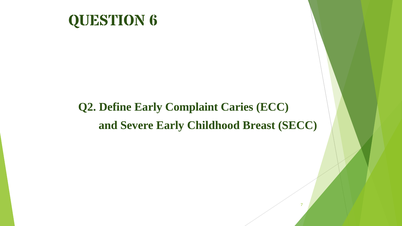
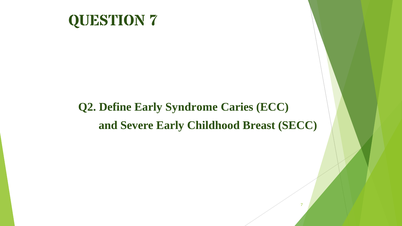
QUESTION 6: 6 -> 7 (153, 21)
Complaint: Complaint -> Syndrome (191, 107)
